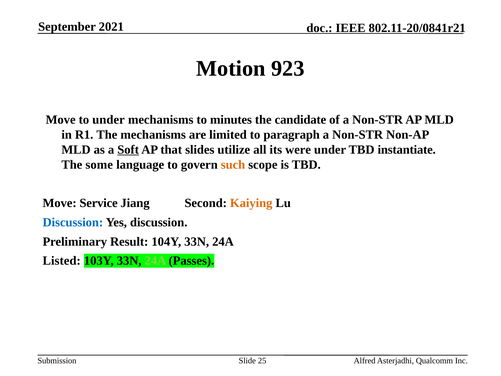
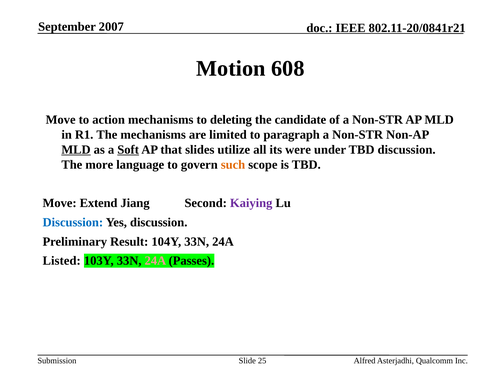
2021: 2021 -> 2007 (111, 27)
923: 923 -> 608 (288, 68)
to under: under -> action (109, 119)
minutes: minutes -> deleting (231, 119)
MLD underline: none -> present (76, 150)
TBD instantiate: instantiate -> discussion (407, 150)
some: some -> more (99, 165)
Service: Service -> Extend (99, 203)
Kaiying colour: orange -> purple (251, 203)
24A colour: light green -> pink (155, 261)
